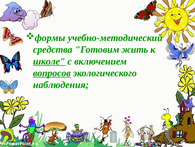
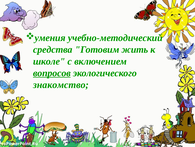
формы: формы -> умения (50, 38)
школе underline: present -> none (49, 61)
наблюдения: наблюдения -> знакомство (61, 84)
